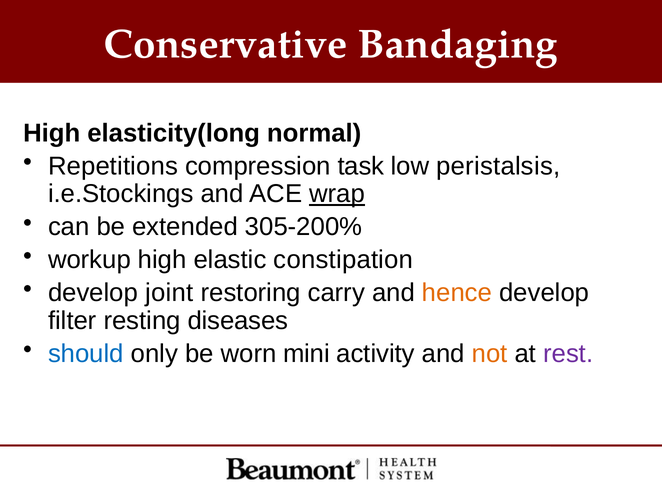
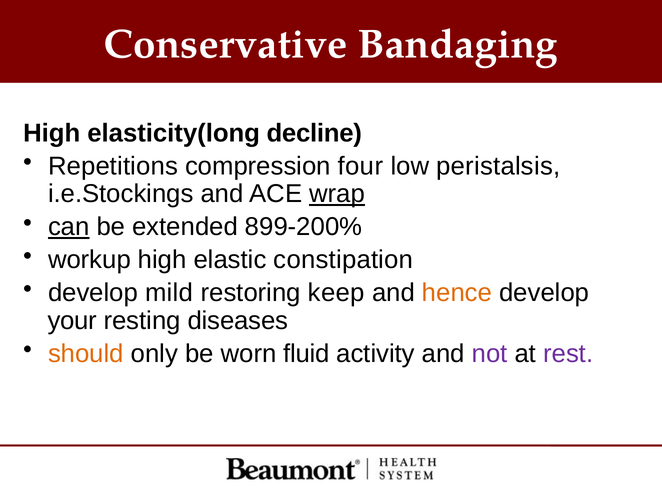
normal: normal -> decline (314, 133)
task: task -> four (361, 166)
can underline: none -> present (69, 227)
305-200%: 305-200% -> 899-200% (304, 227)
joint: joint -> mild (169, 293)
carry: carry -> keep (336, 293)
filter: filter -> your (72, 320)
should colour: blue -> orange (86, 353)
mini: mini -> fluid (307, 353)
not colour: orange -> purple (490, 353)
